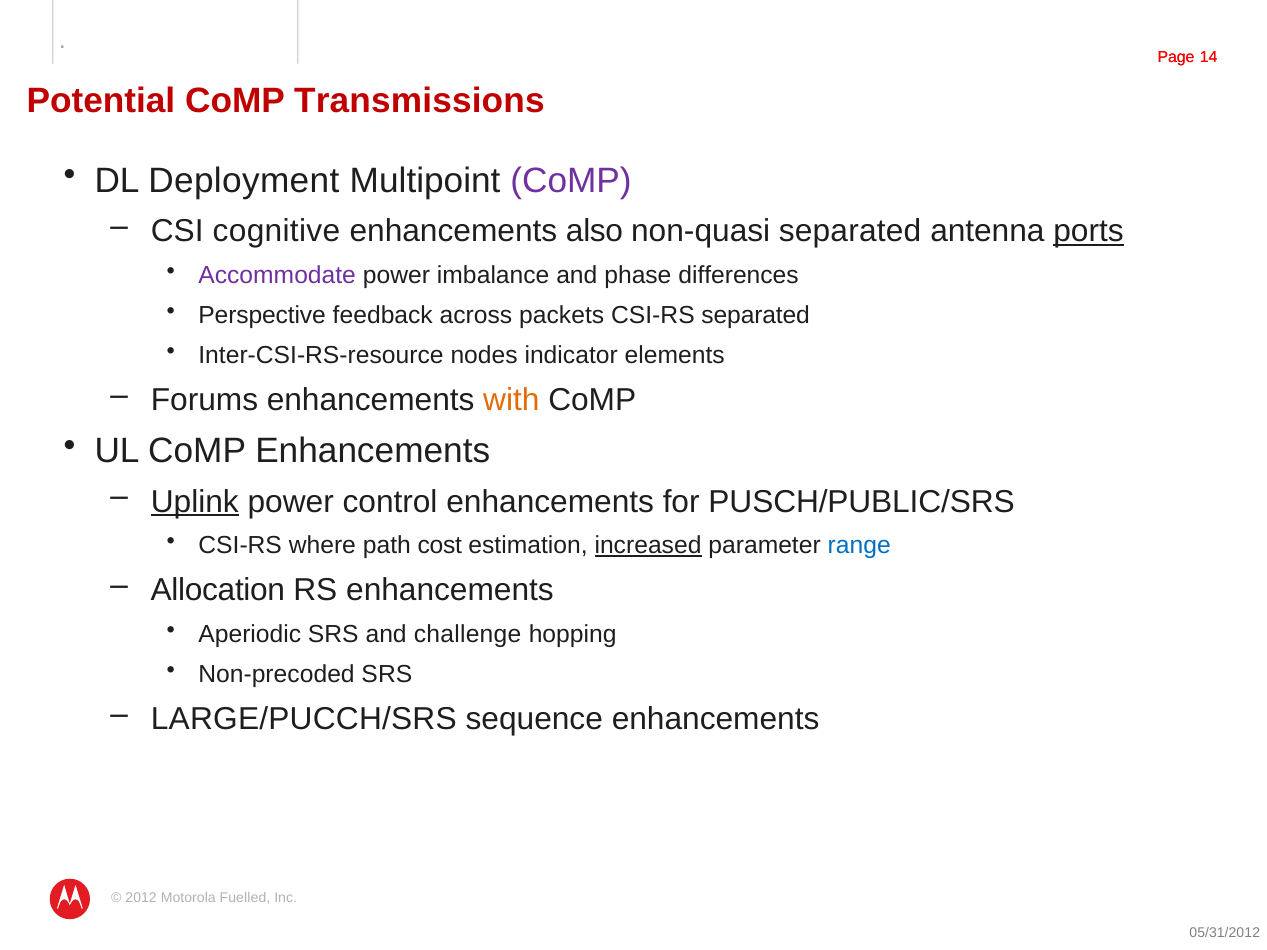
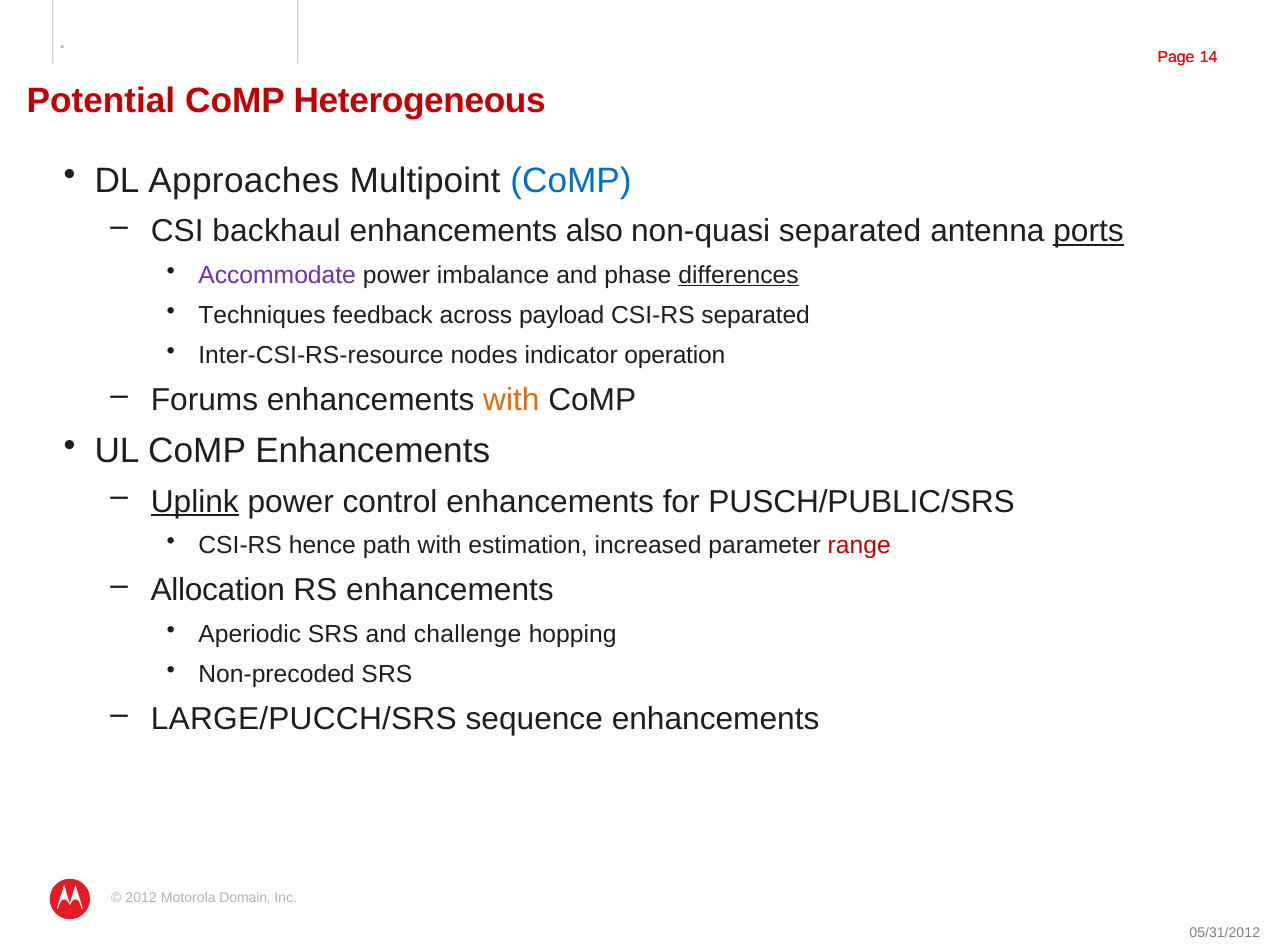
Transmissions: Transmissions -> Heterogeneous (420, 101)
Deployment: Deployment -> Approaches (244, 181)
CoMP colour: purple -> blue (571, 181)
cognitive: cognitive -> backhaul (276, 231)
differences underline: none -> present (739, 275)
Perspective: Perspective -> Techniques (262, 315)
packets: packets -> payload (562, 315)
elements: elements -> operation (675, 355)
where: where -> hence (322, 546)
path cost: cost -> with (440, 546)
increased underline: present -> none (648, 546)
range colour: blue -> red (859, 546)
Fuelled: Fuelled -> Domain (245, 898)
